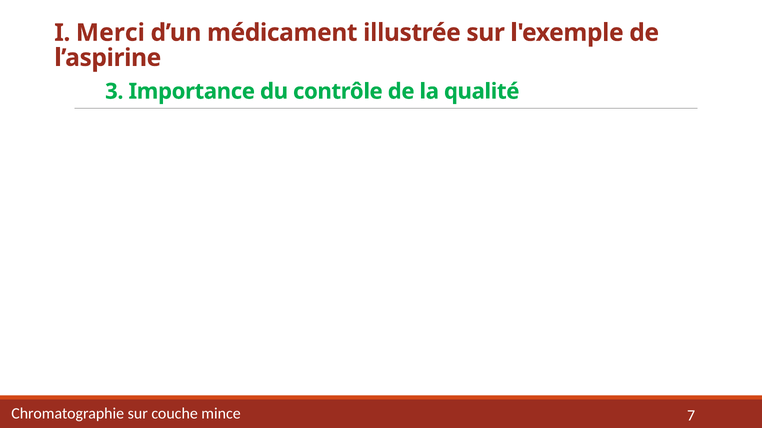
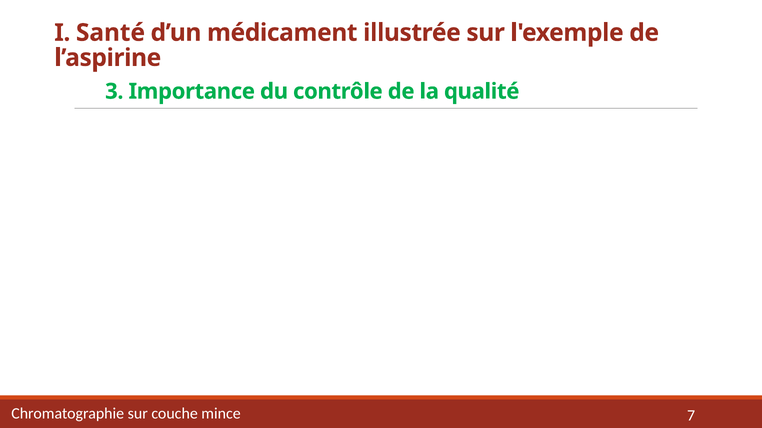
Merci: Merci -> Santé (110, 33)
